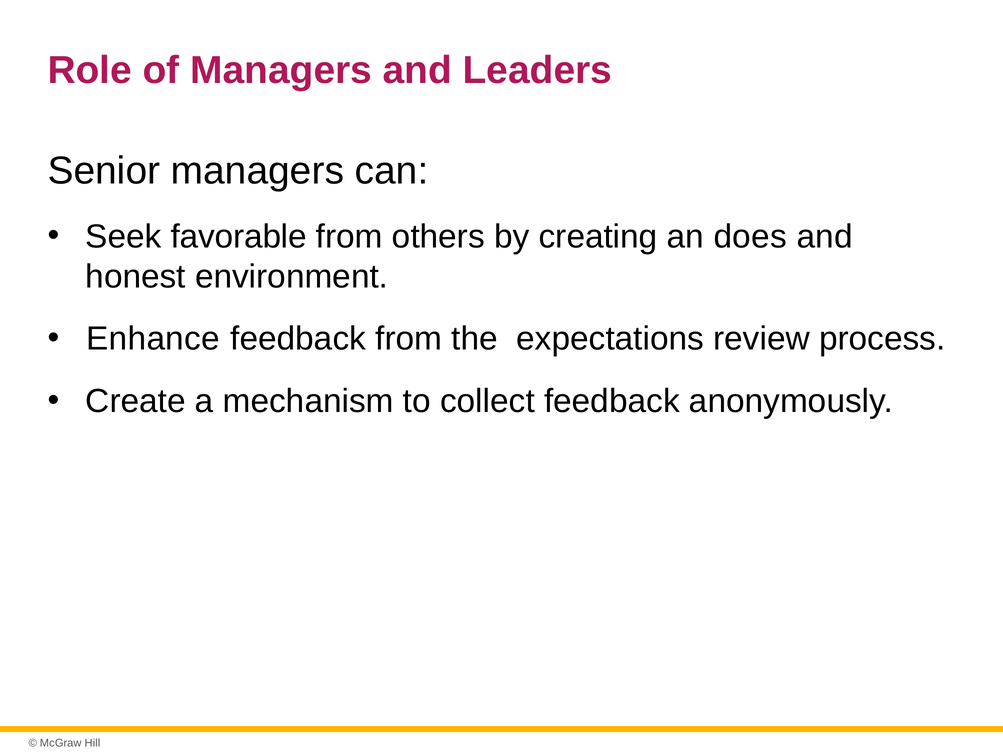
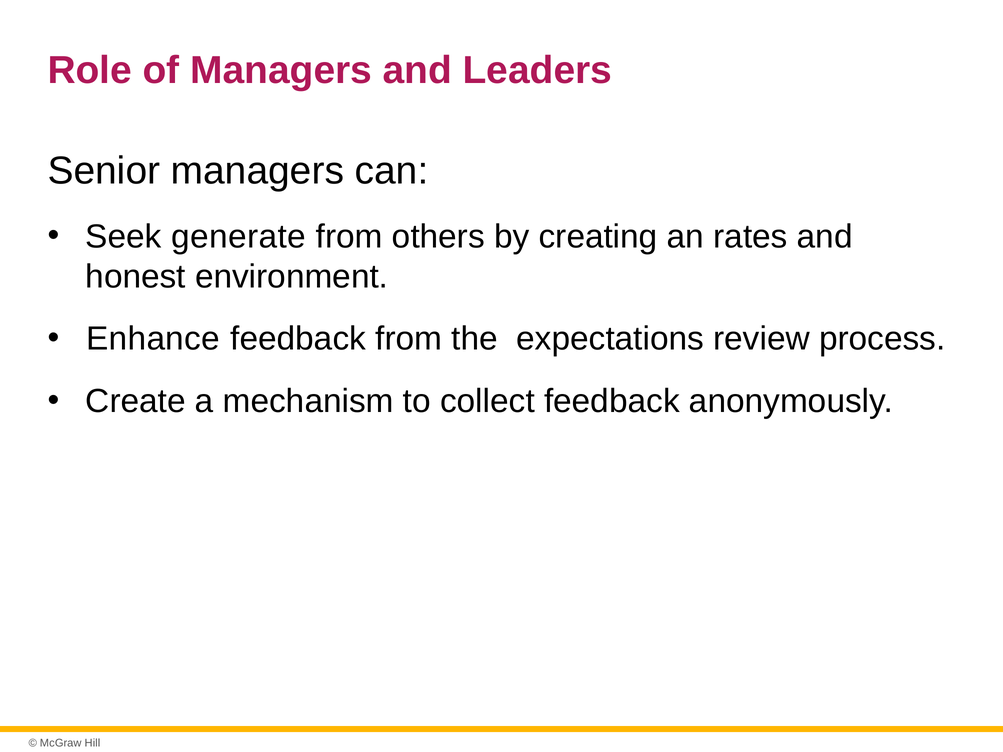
favorable: favorable -> generate (239, 237)
does: does -> rates (750, 237)
